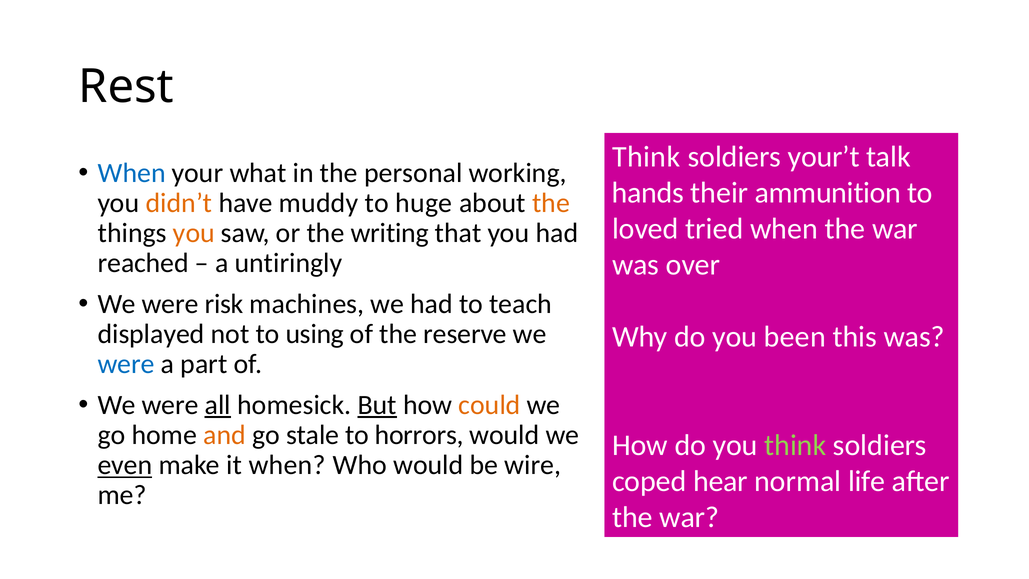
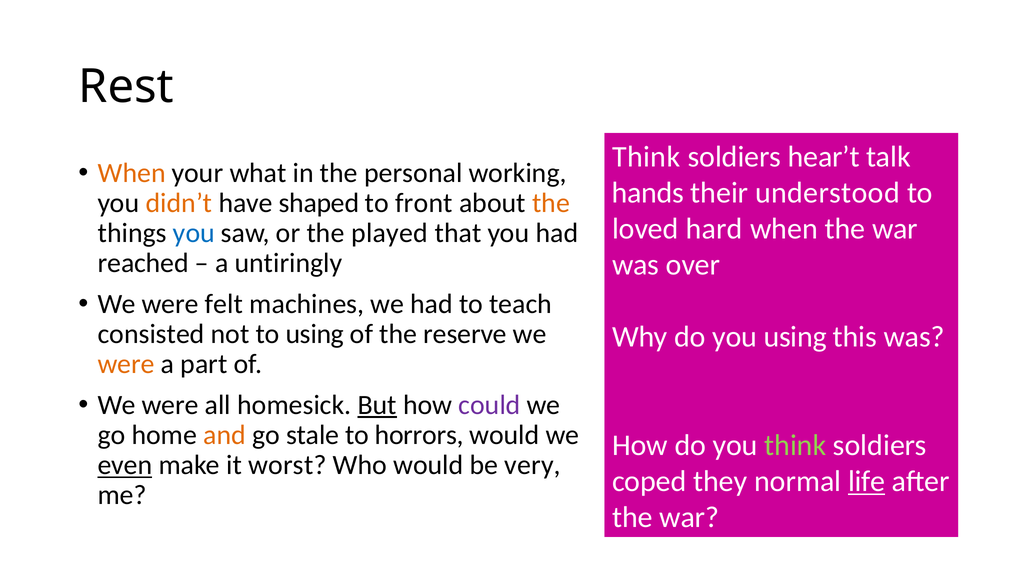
your’t: your’t -> hear’t (824, 157)
When colour: blue -> orange (132, 173)
ammunition: ammunition -> understood (828, 193)
muddy: muddy -> shaped (319, 203)
huge: huge -> front (424, 203)
tried: tried -> hard (714, 229)
you colour: orange -> blue (194, 233)
writing: writing -> played (390, 233)
risk: risk -> felt (224, 304)
displayed: displayed -> consisted (151, 334)
you been: been -> using (795, 337)
were colour: blue -> orange (126, 364)
all underline: present -> none (218, 405)
could colour: orange -> purple (489, 405)
it when: when -> worst (287, 465)
wire: wire -> very (533, 465)
hear: hear -> they (720, 481)
life underline: none -> present (867, 481)
